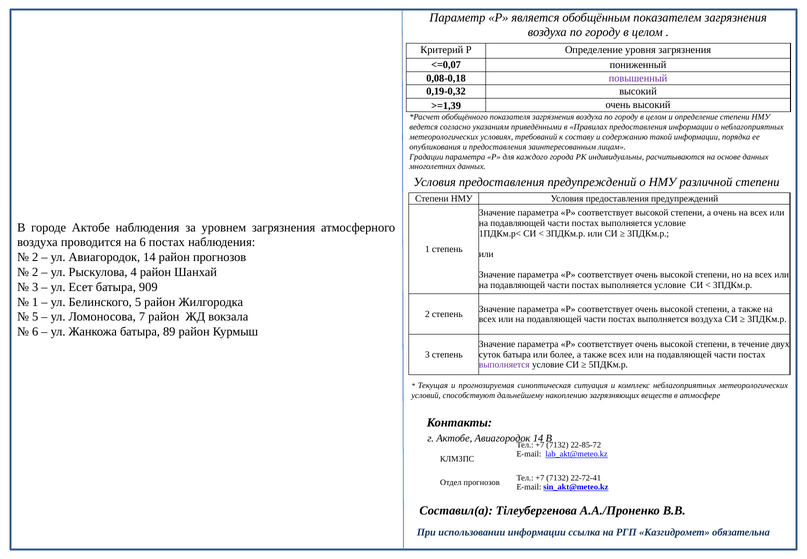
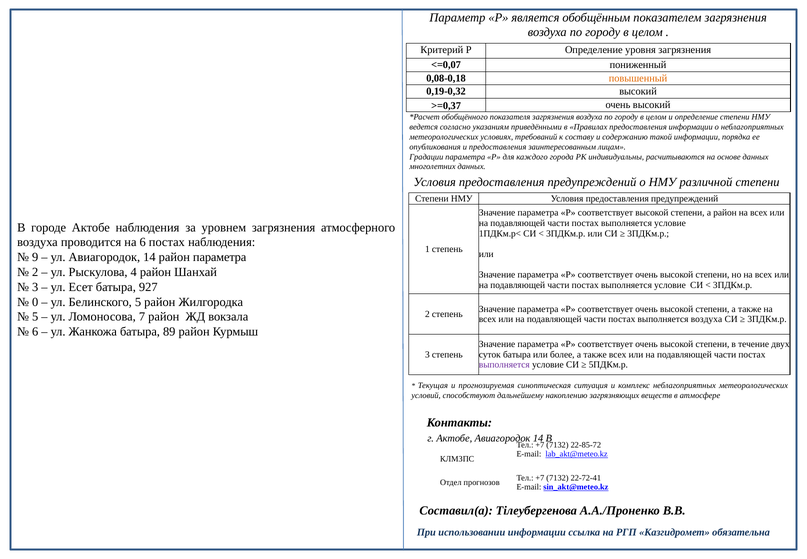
повышенный colour: purple -> orange (638, 78)
>=1,39: >=1,39 -> >=0,37 (446, 106)
а очень: очень -> район (725, 213)
2: 2 -> 9 (35, 257)
район прогнозов: прогнозов -> параметра (220, 257)
909: 909 -> 927 (148, 287)
1: 1 -> 0 (35, 302)
